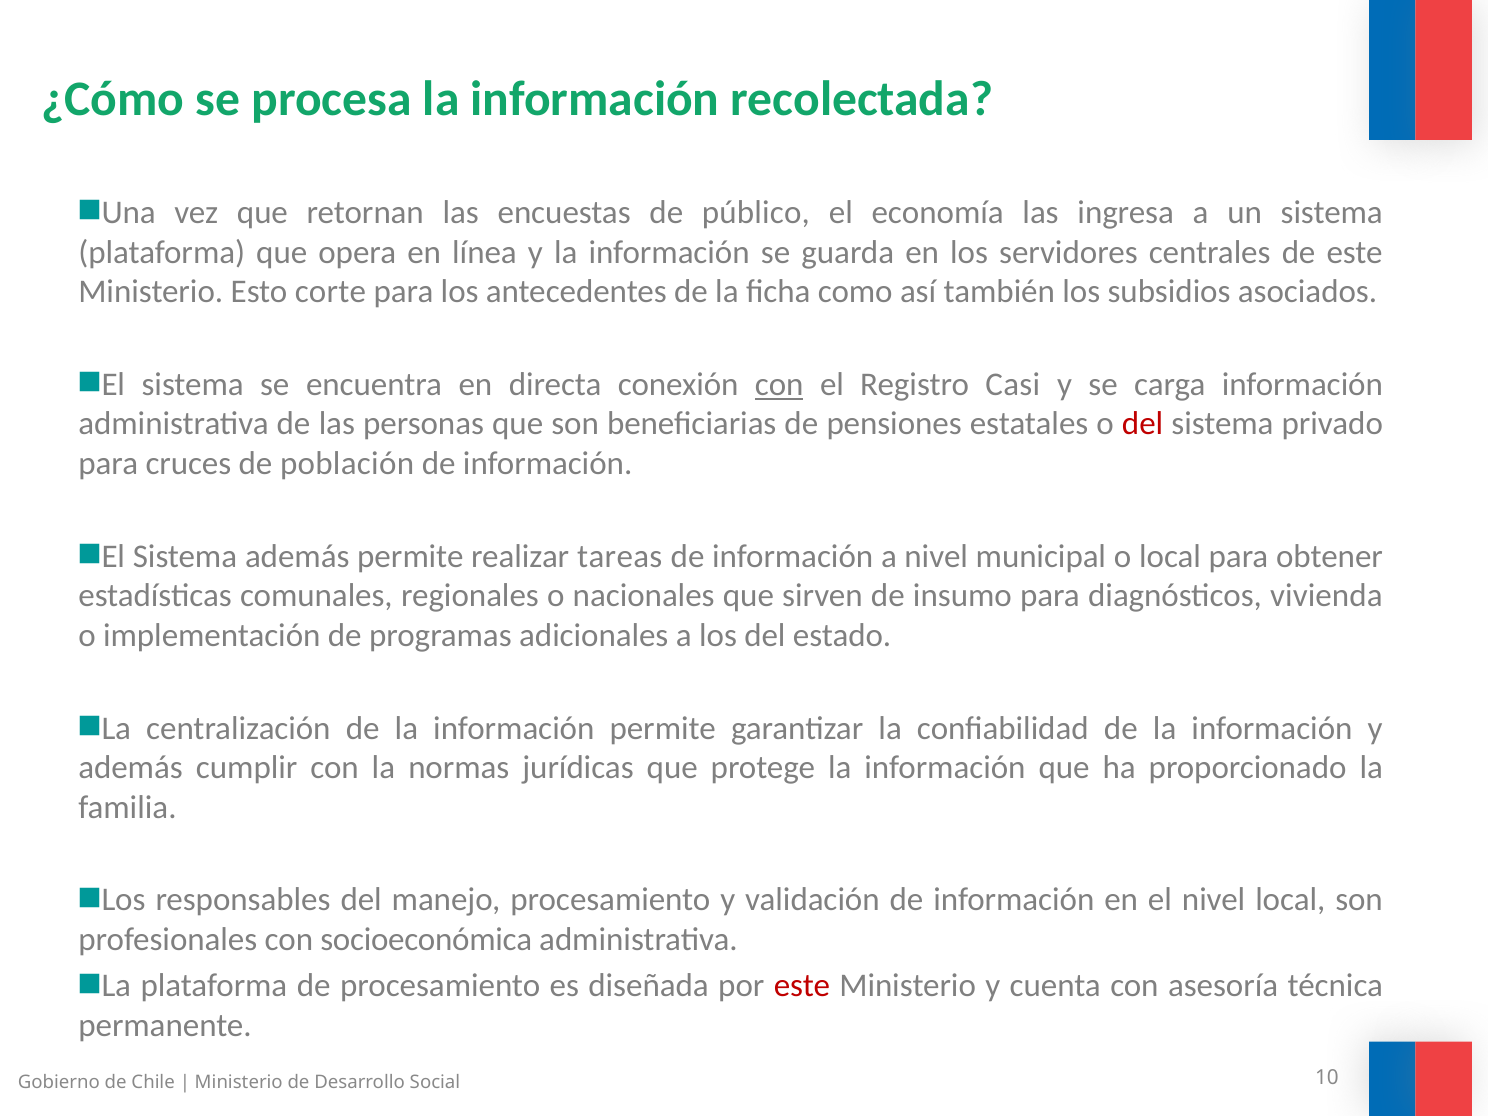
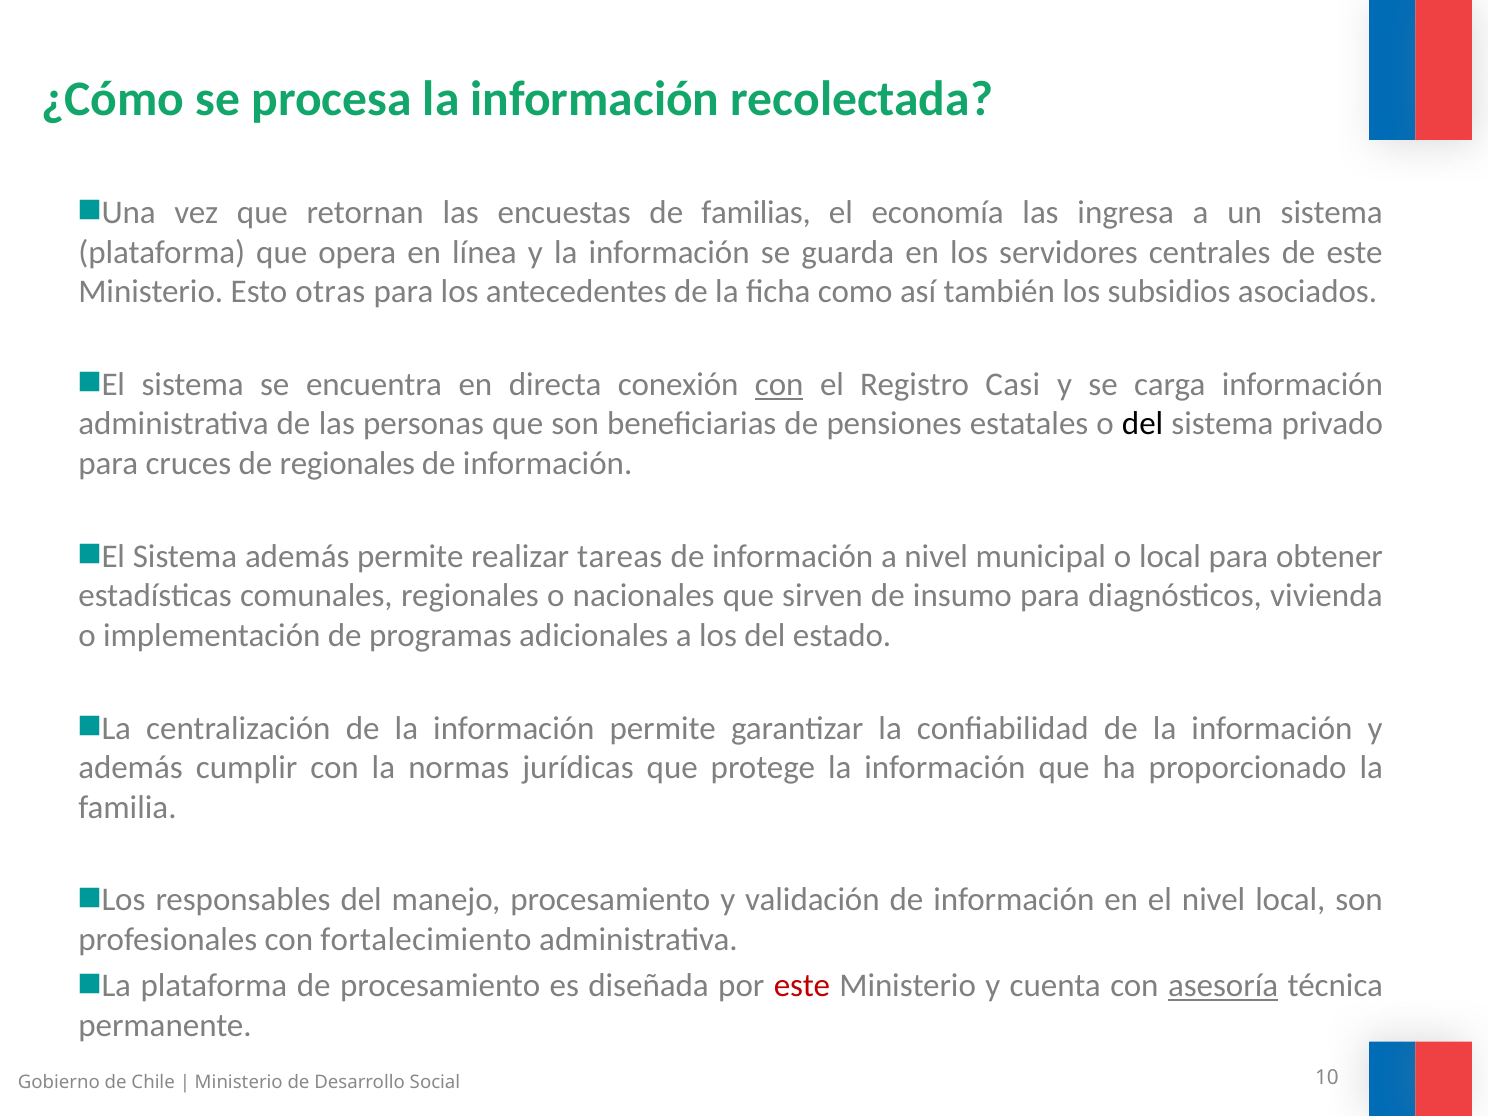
público: público -> familias (756, 212)
corte: corte -> otras (330, 292)
del colour: red -> black (1143, 424)
de población: población -> regionales (347, 464)
socioeconómica: socioeconómica -> fortalecimiento (426, 940)
asesoría underline: none -> present (1223, 986)
